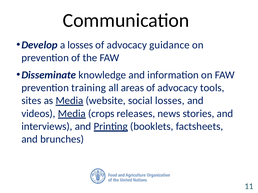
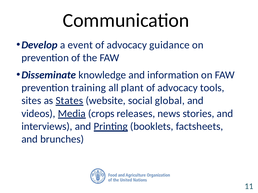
a losses: losses -> event (80, 45)
areas: areas -> plant (132, 88)
as Media: Media -> States (69, 101)
social losses: losses -> global (170, 101)
